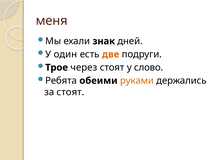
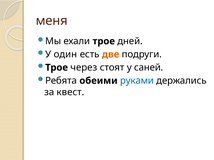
ехали знак: знак -> трое (104, 41)
слово: слово -> саней (149, 68)
руками colour: orange -> blue (137, 81)
за стоят: стоят -> квест (71, 92)
